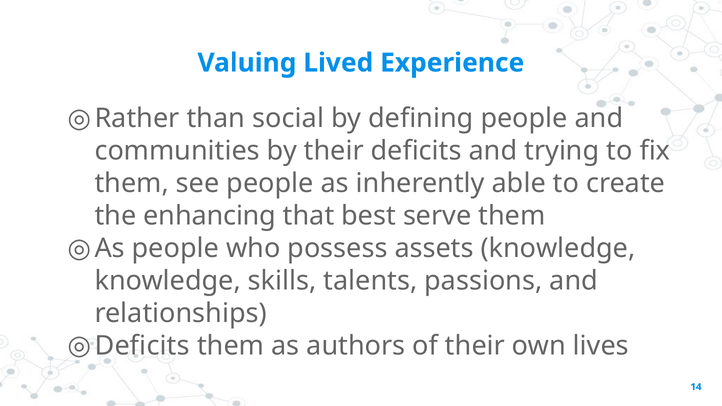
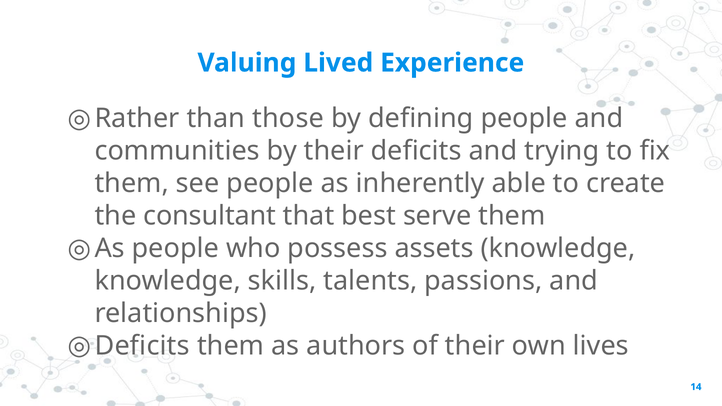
social: social -> those (288, 119)
enhancing: enhancing -> consultant (210, 216)
